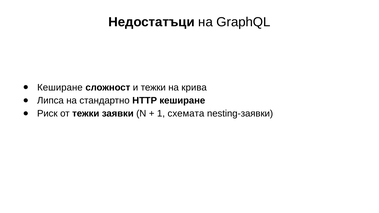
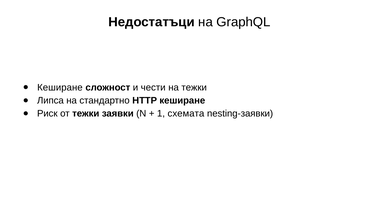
и тежки: тежки -> чести (153, 87)
на крива: крива -> тежки (194, 87)
